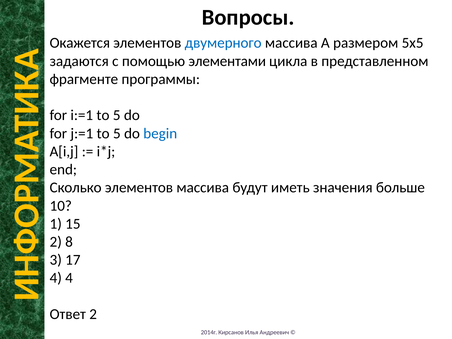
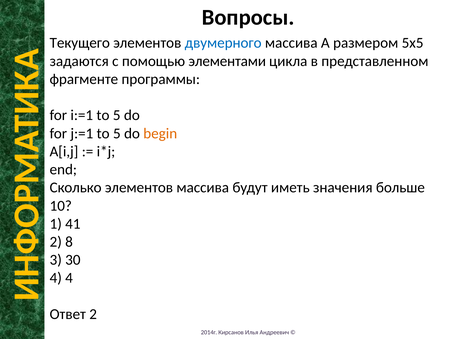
Окажется: Окажется -> Текущего (80, 43)
begin colour: blue -> orange (160, 133)
15: 15 -> 41 (73, 224)
17: 17 -> 30 (73, 260)
